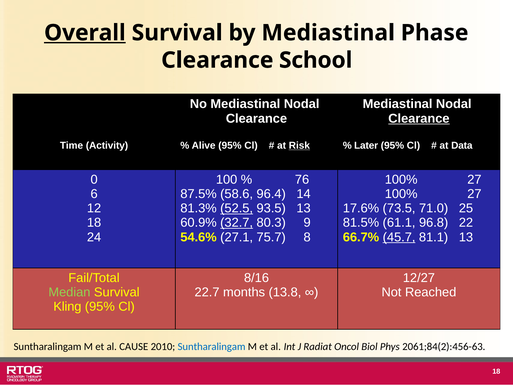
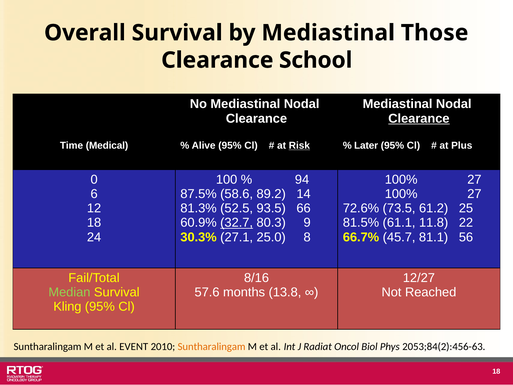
Overall underline: present -> none (85, 33)
Phase: Phase -> Those (435, 33)
Activity: Activity -> Medical (107, 145)
Data: Data -> Plus (462, 145)
76: 76 -> 94 (302, 180)
96.4: 96.4 -> 89.2 (271, 194)
52.5 underline: present -> none (237, 208)
93.5 13: 13 -> 66 (304, 208)
17.6%: 17.6% -> 72.6% (361, 208)
71.0: 71.0 -> 61.2 (434, 208)
96.8: 96.8 -> 11.8 (434, 223)
54.6%: 54.6% -> 30.3% (199, 237)
75.7: 75.7 -> 25.0 (271, 237)
45.7 underline: present -> none (399, 237)
81.1 13: 13 -> 56 (466, 237)
22.7: 22.7 -> 57.6 (207, 292)
CAUSE: CAUSE -> EVENT (134, 346)
Suntharalingam colour: blue -> orange (212, 346)
2061;84(2):456-63: 2061;84(2):456-63 -> 2053;84(2):456-63 (444, 346)
